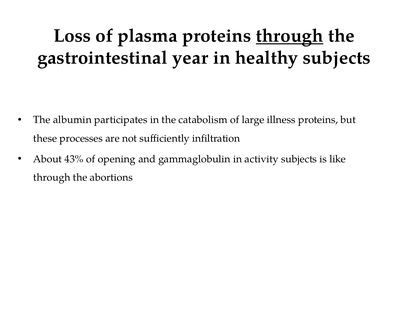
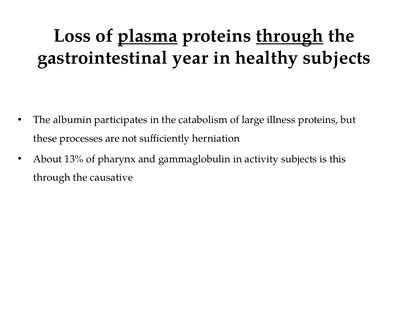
plasma underline: none -> present (148, 36)
infiltration: infiltration -> herniation (216, 138)
43%: 43% -> 13% (74, 159)
opening: opening -> pharynx (117, 159)
like: like -> this (338, 159)
abortions: abortions -> causative (111, 178)
